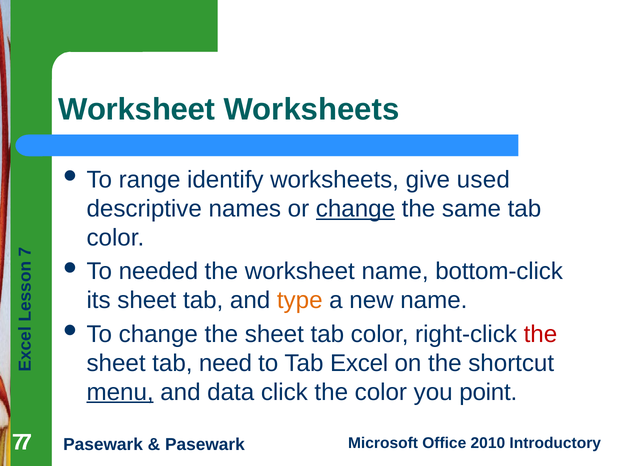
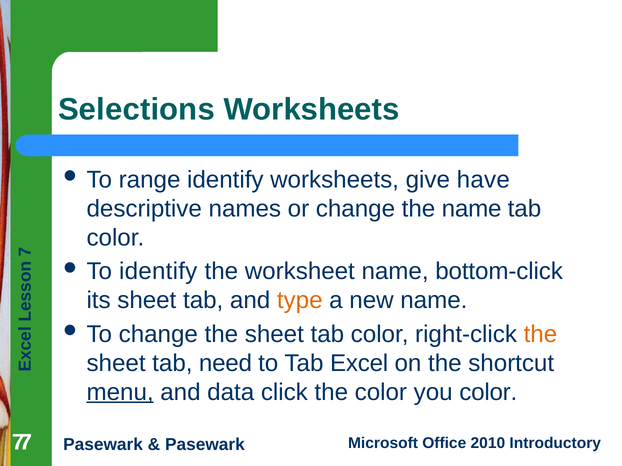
Worksheet: Worksheet -> Selections (136, 109)
used: used -> have (483, 180)
change underline: present -> none (355, 209)
the same: same -> name (472, 209)
To needed: needed -> identify (158, 272)
the colour: red -> orange (540, 335)
you point: point -> color (488, 392)
